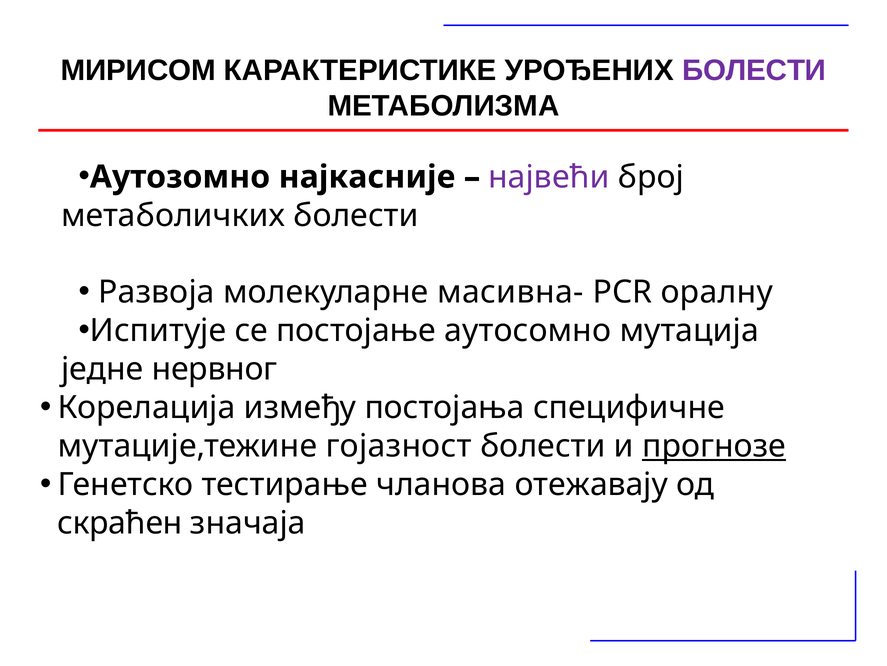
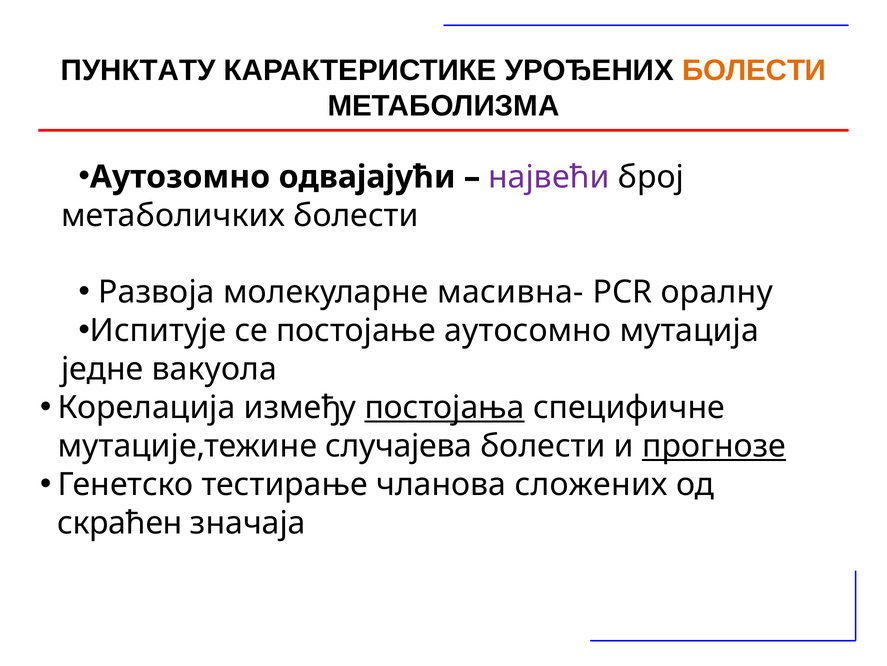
МИРИСОМ: МИРИСОМ -> ПУНКТАТУ (138, 70)
БОЛЕСТИ colour: purple -> orange (754, 70)
најкасније: најкасније -> одвајајући (367, 177)
нервног: нервног -> вакуола (214, 369)
постојања underline: none -> present (445, 407)
гојазност: гојазност -> случајева (399, 446)
отежавају: отежавају -> сложених (591, 484)
